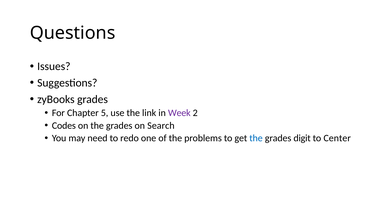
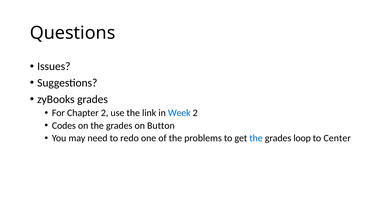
Chapter 5: 5 -> 2 (105, 113)
Week colour: purple -> blue (179, 113)
Search: Search -> Button (161, 125)
digit: digit -> loop (302, 138)
